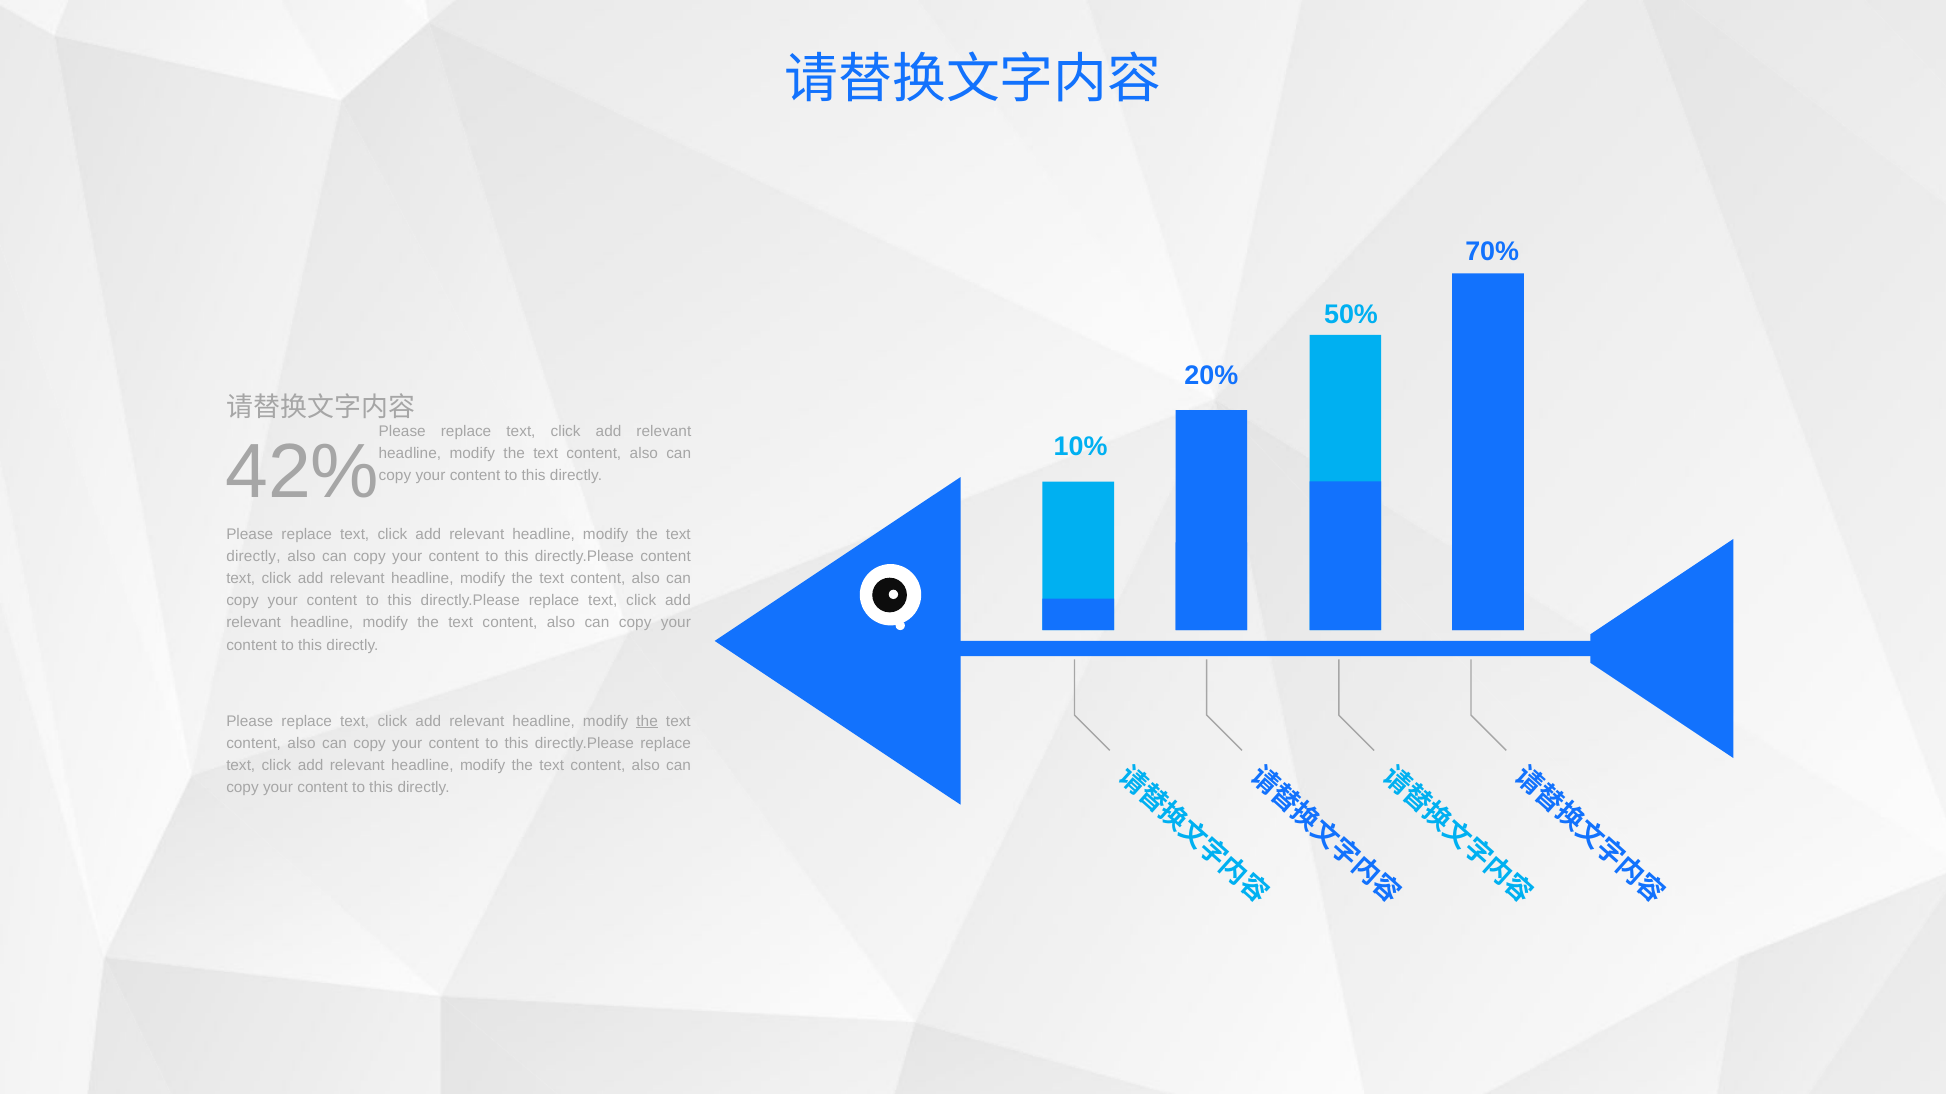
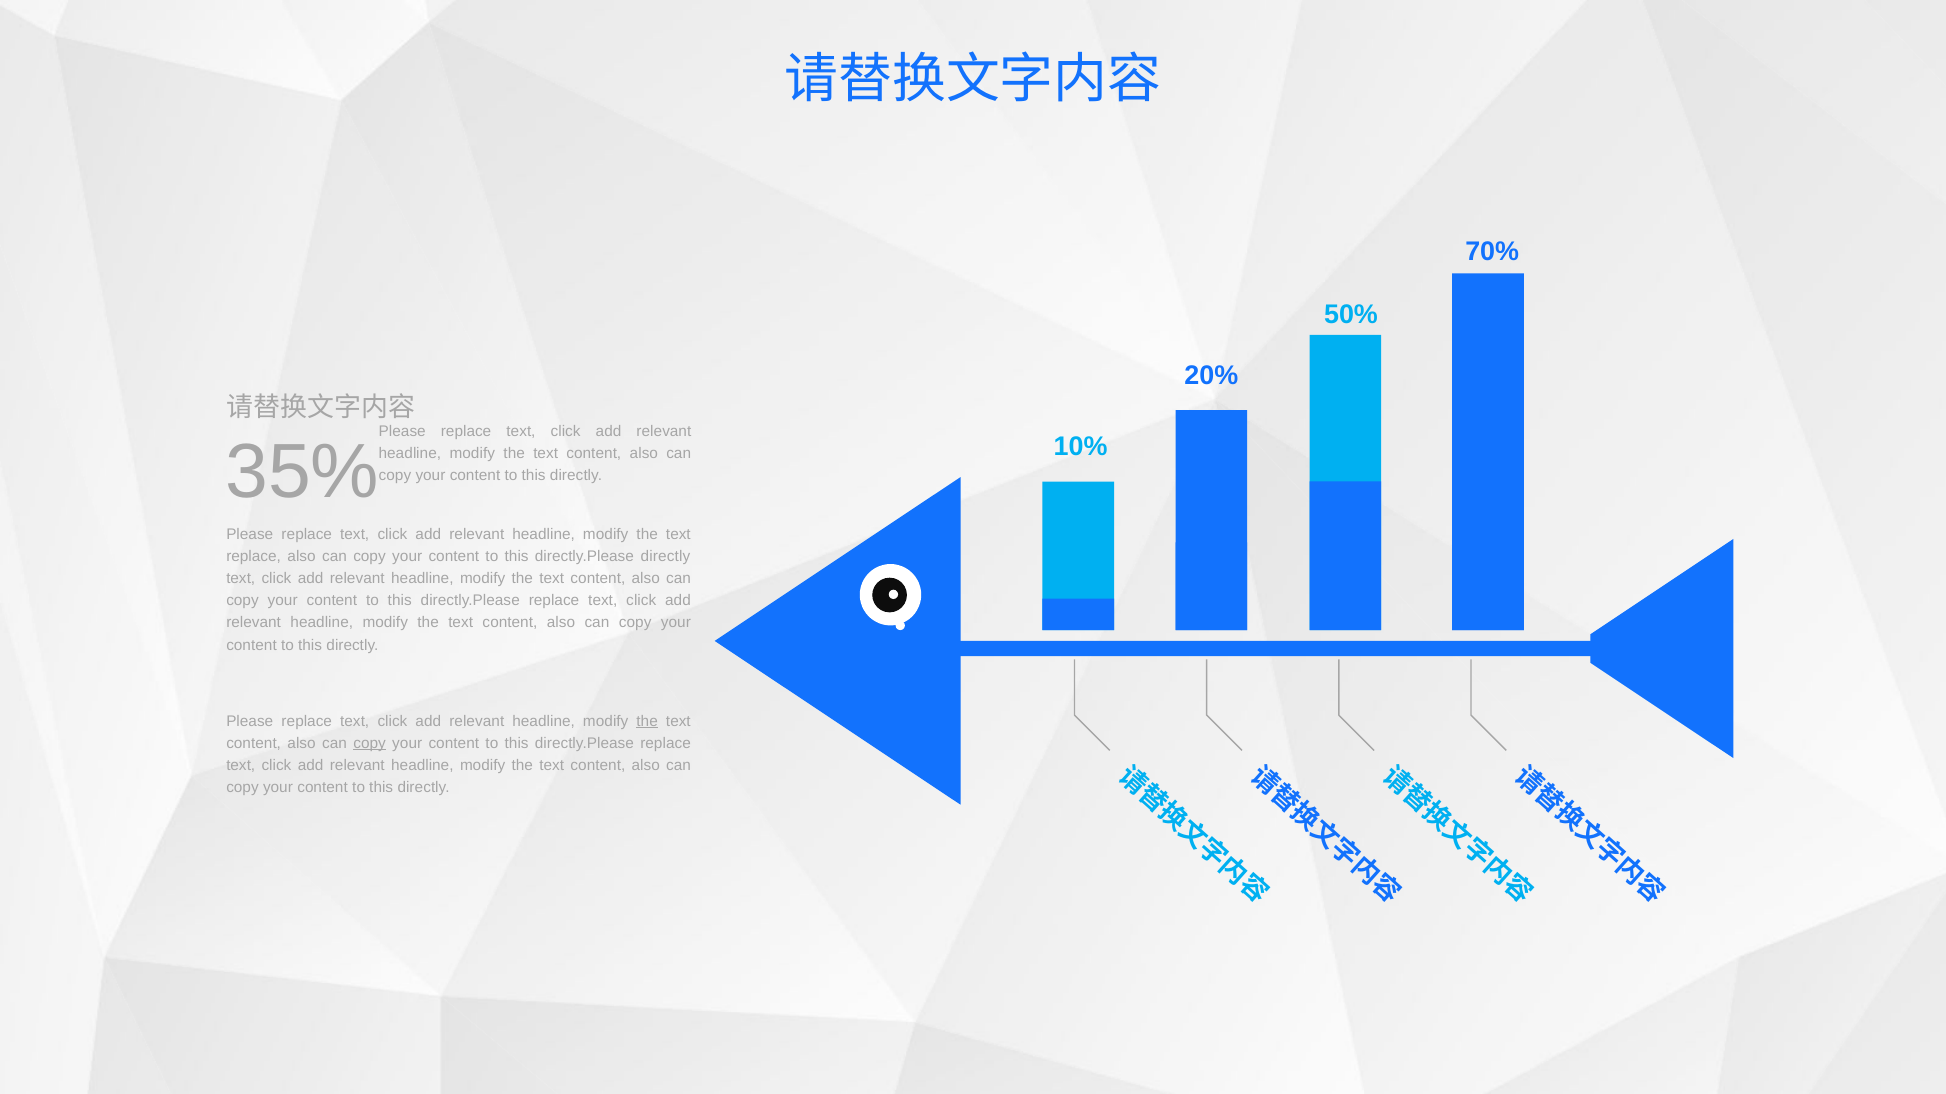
42%: 42% -> 35% (302, 473)
directly: directly -> replace (254, 557)
directly.Please content: content -> directly (665, 557)
copy underline: none -> present (370, 743)
